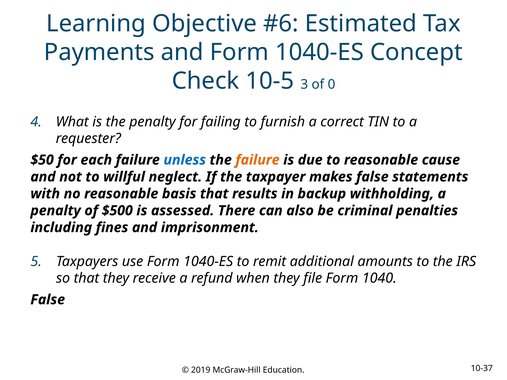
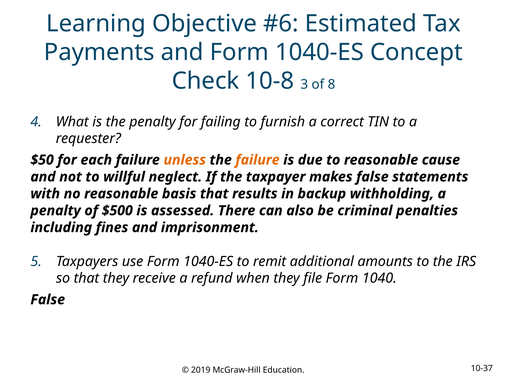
10-5: 10-5 -> 10-8 (270, 81)
0: 0 -> 8 (332, 84)
unless colour: blue -> orange (185, 160)
